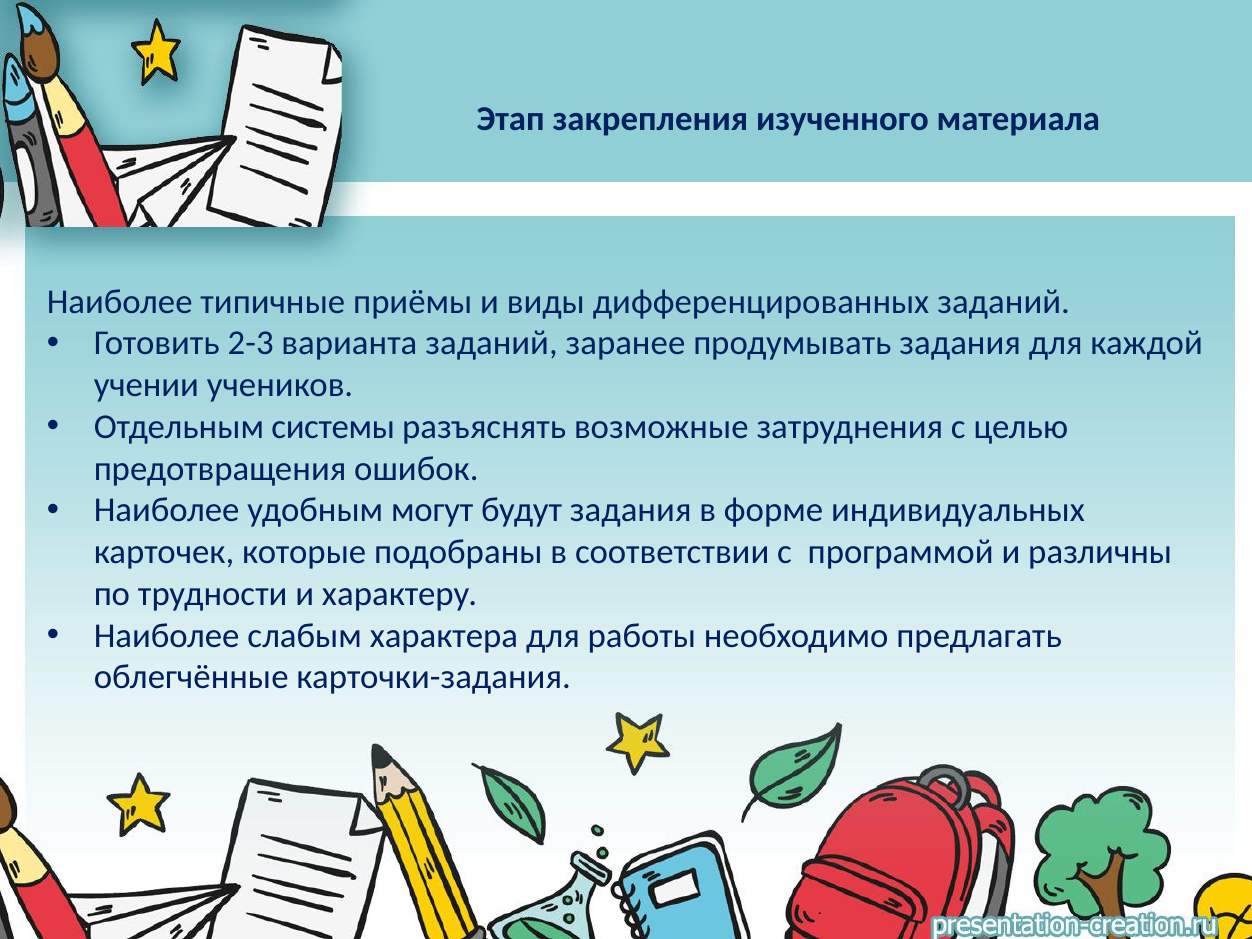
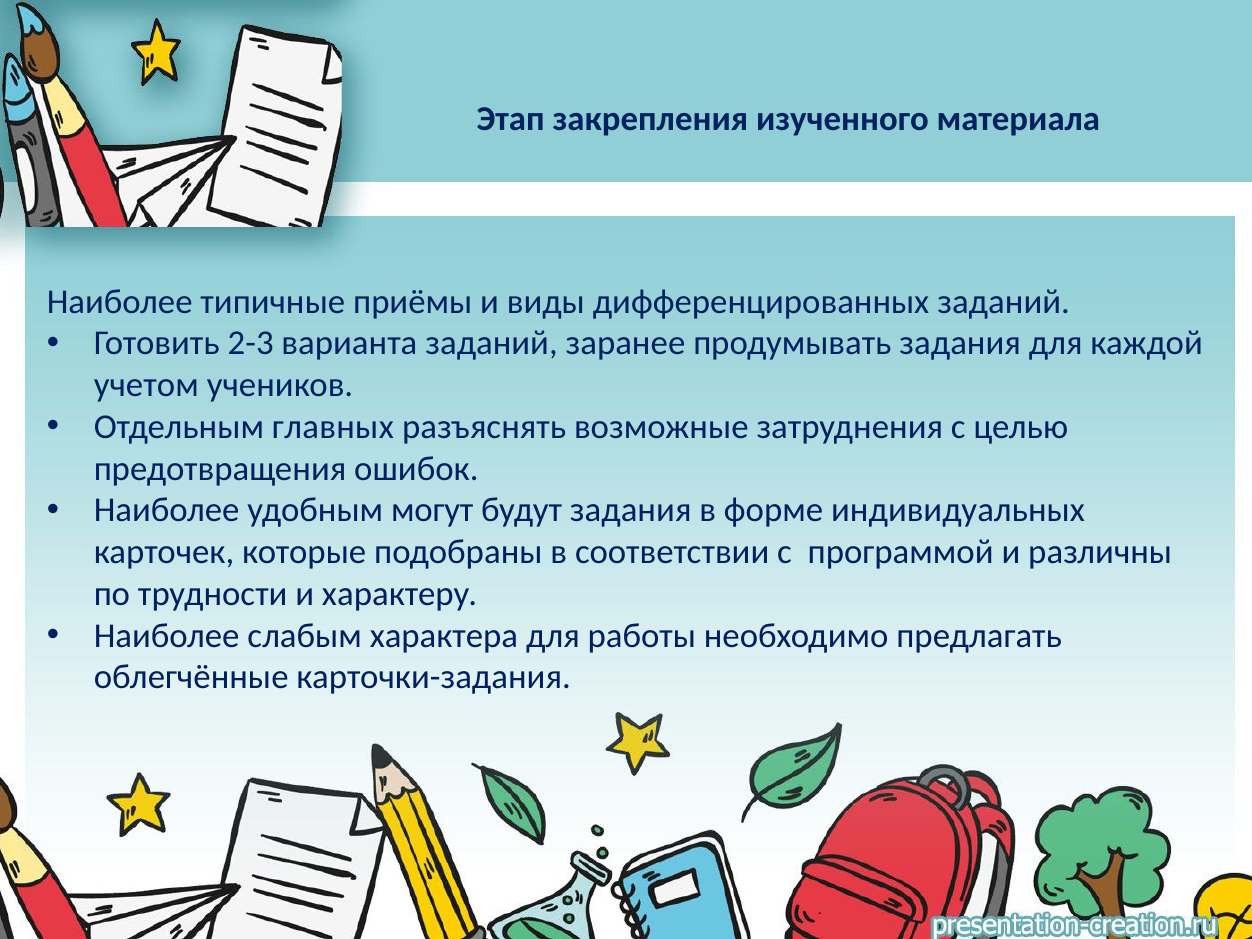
учении: учении -> учетом (146, 385)
системы: системы -> главных (333, 427)
